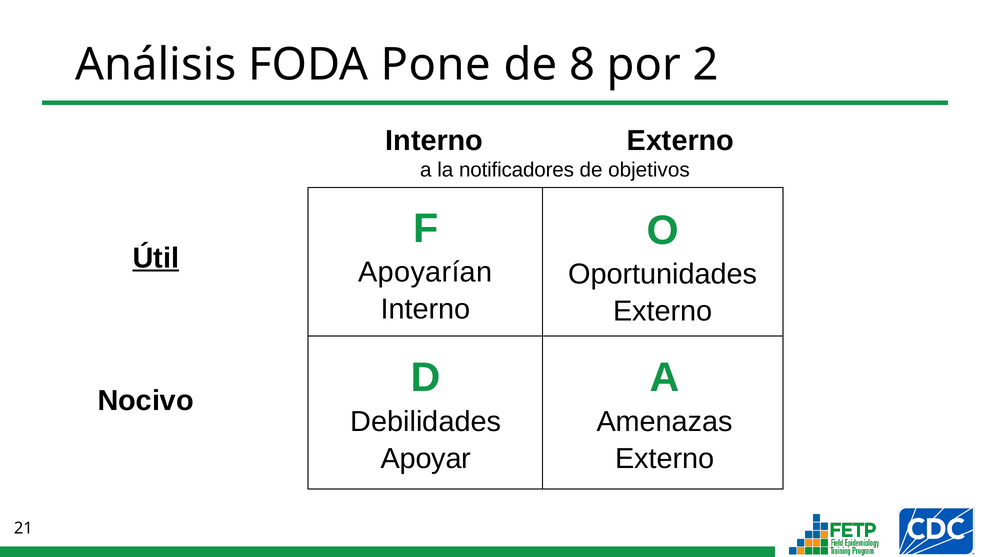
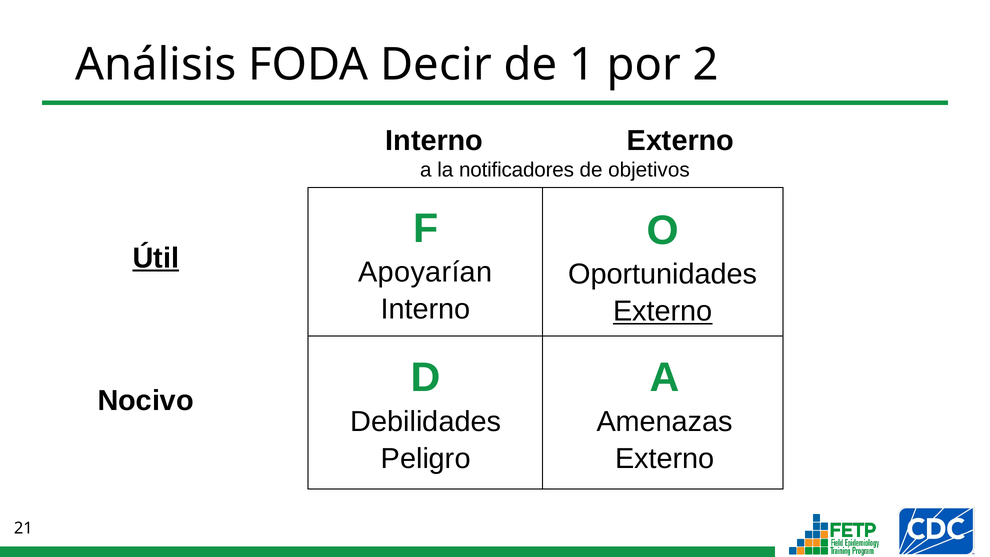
Pone: Pone -> Decir (436, 65)
8: 8 -> 1 (582, 65)
Externo underline: none -> present (663, 311)
Apoyar: Apoyar -> Peligro (426, 459)
